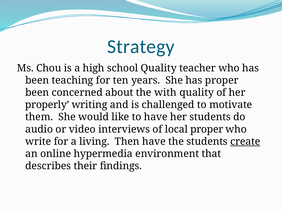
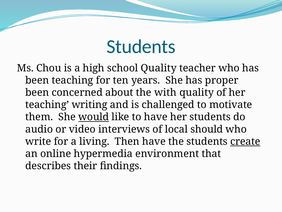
Strategy: Strategy -> Students (141, 47)
properly: properly -> teaching (47, 105)
would underline: none -> present (94, 117)
local proper: proper -> should (207, 129)
